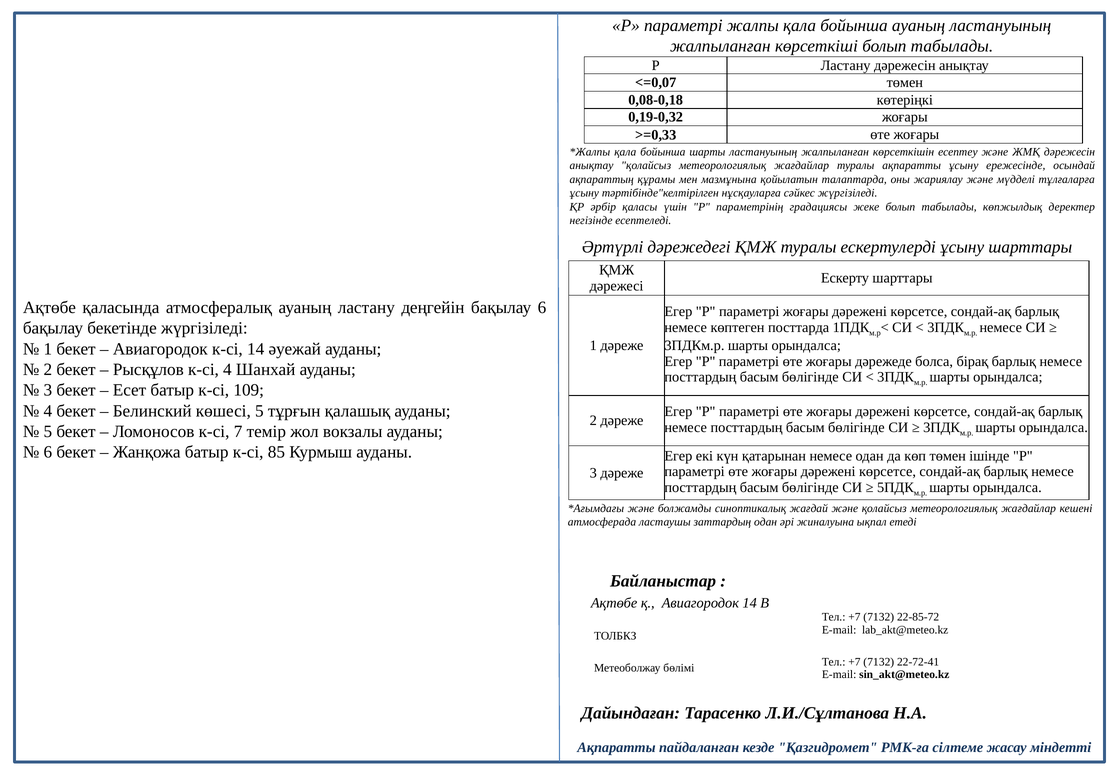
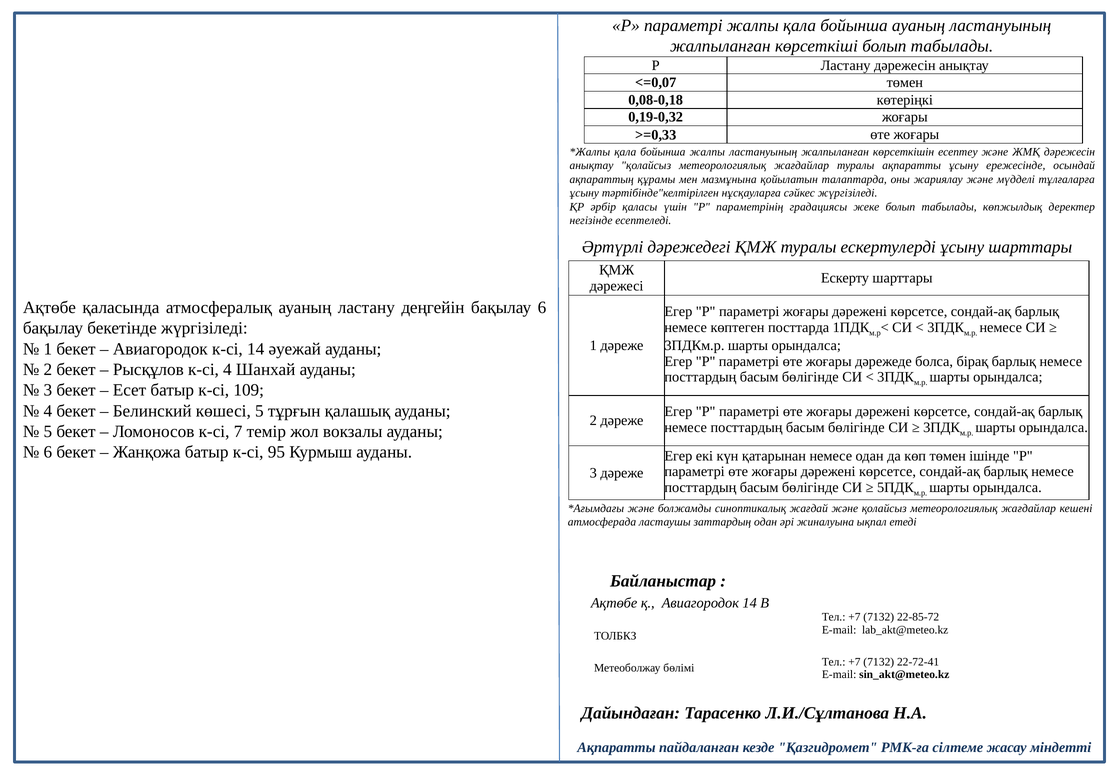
бойынша шарты: шарты -> жалпы (707, 152)
85: 85 -> 95 (276, 452)
